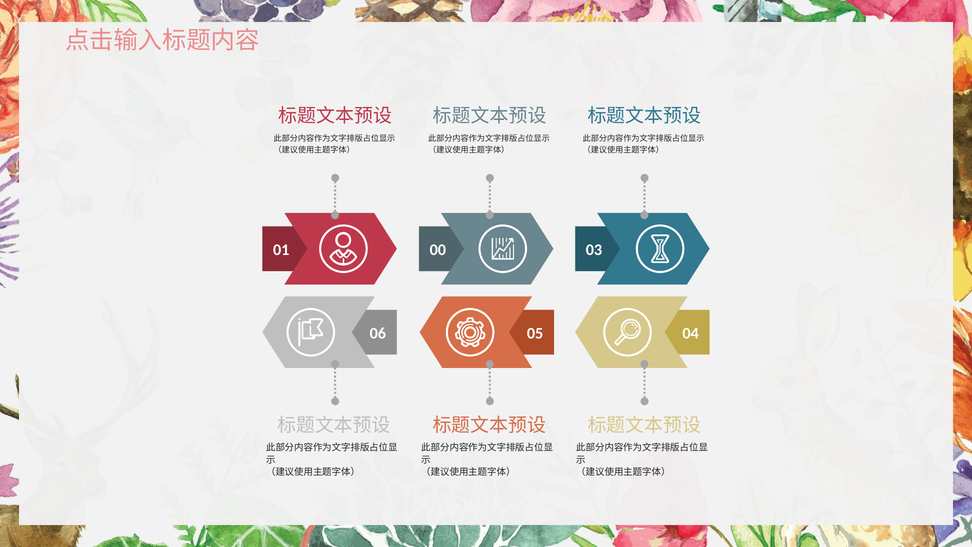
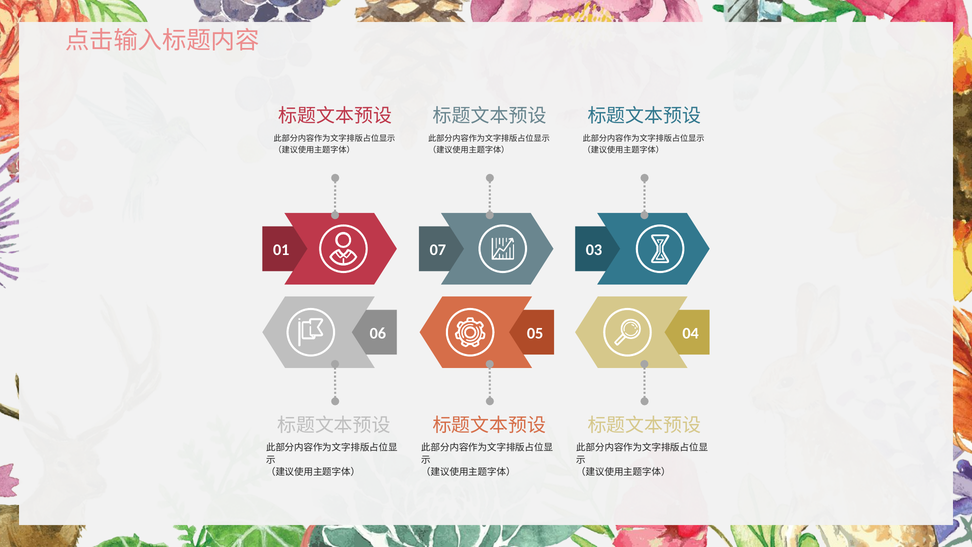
00: 00 -> 07 (438, 250)
